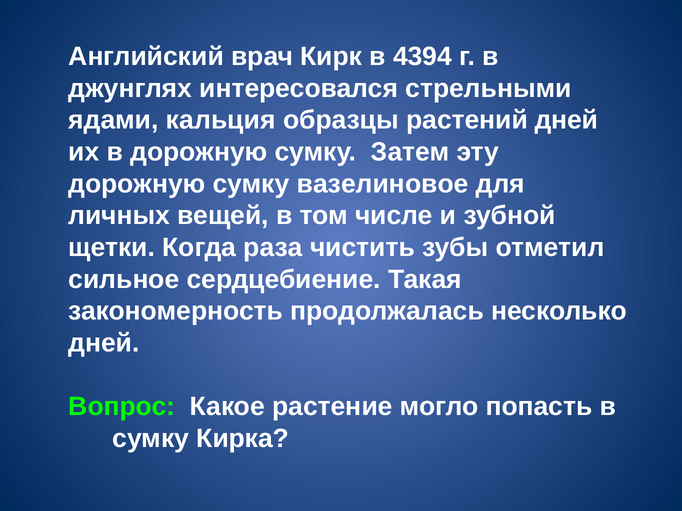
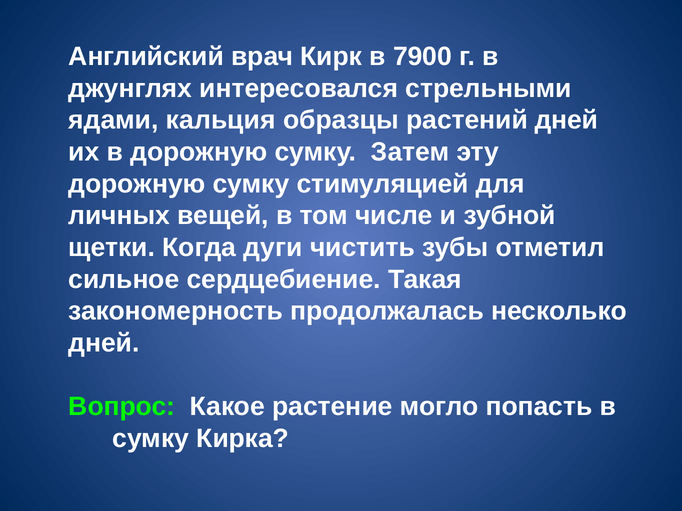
4394: 4394 -> 7900 (422, 57)
вазелиновое: вазелиновое -> стимуляцией (383, 184)
раза: раза -> дуги (273, 248)
